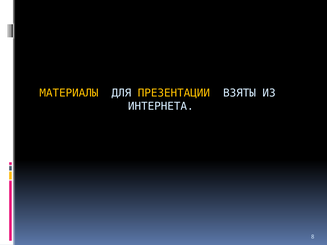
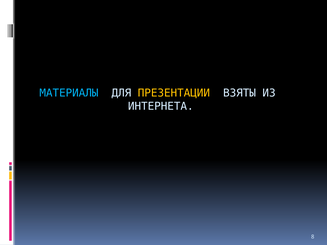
МАТЕРИАЛЫ colour: yellow -> light blue (69, 93)
